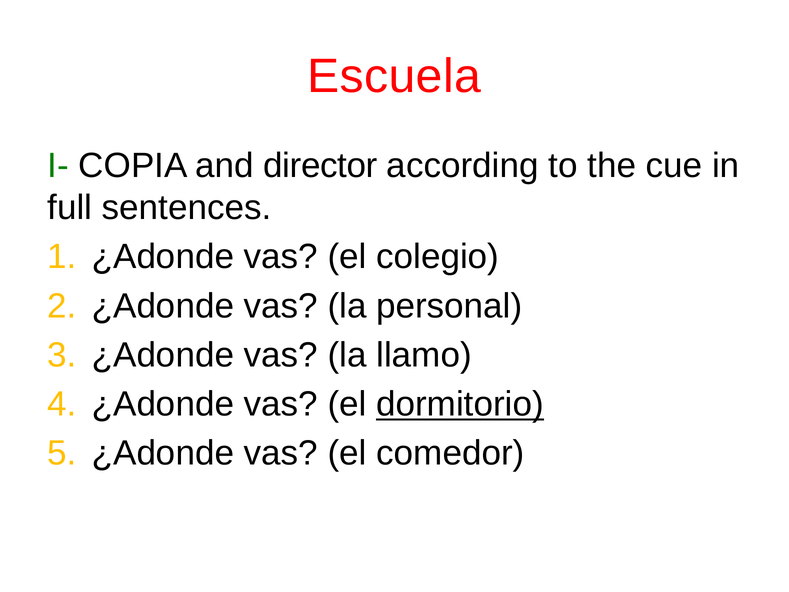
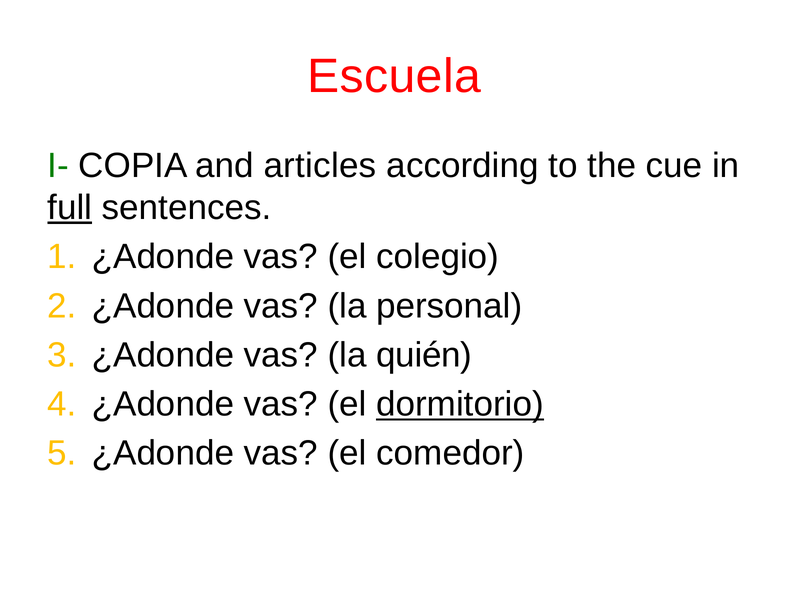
director: director -> articles (320, 166)
full underline: none -> present (70, 208)
llamo: llamo -> quién (424, 355)
